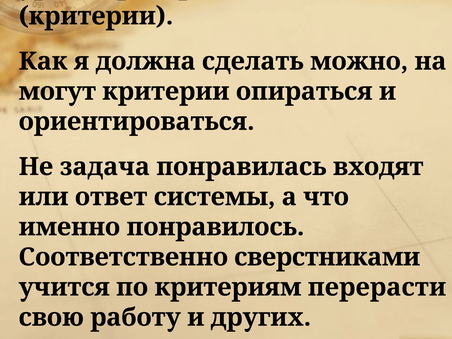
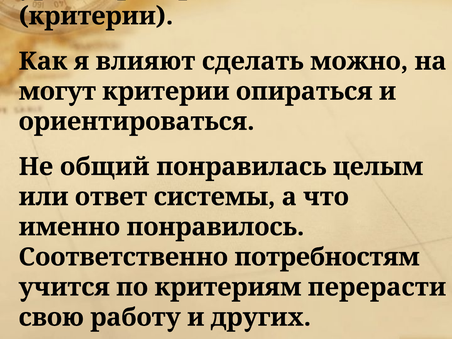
я должна: должна -> влияют (145, 61)
задача: задача -> общий (105, 167)
входят: входят -> целым (378, 167)
сверстниками: сверстниками -> потребностям (327, 257)
